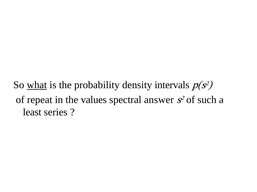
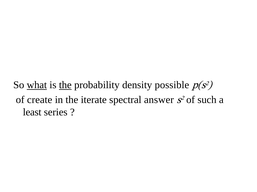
the underline: none -> present (65, 85)
intervals: intervals -> possible (172, 85)
repeat: repeat -> create (40, 100)
values: values -> iterate (94, 100)
